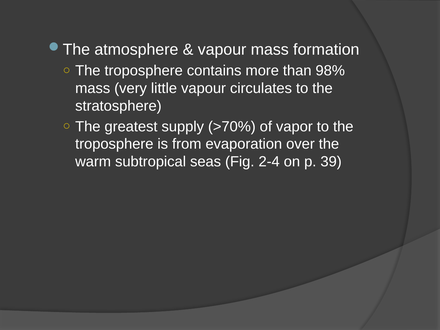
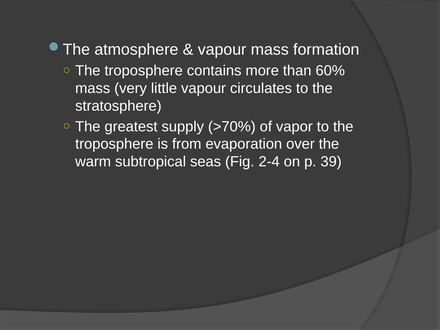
98%: 98% -> 60% (330, 71)
